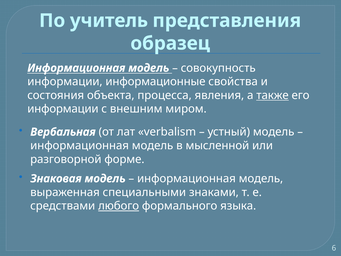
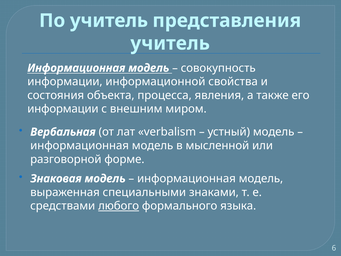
образец: образец -> учитель (170, 43)
информационные: информационные -> информационной (155, 82)
также underline: present -> none (273, 95)
